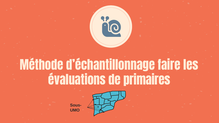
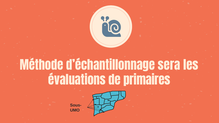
faire: faire -> sera (169, 66)
